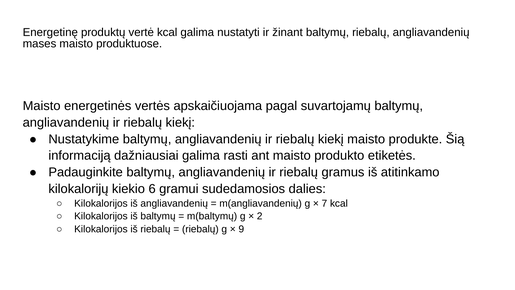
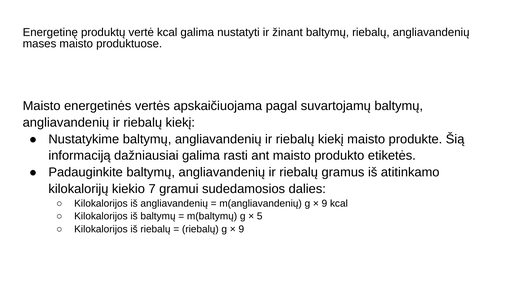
6: 6 -> 7 (152, 189)
7: 7 -> 9 (324, 203)
2: 2 -> 5 (260, 216)
